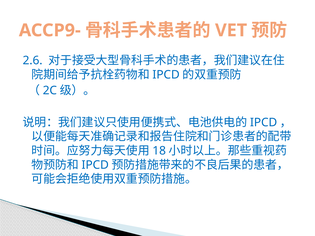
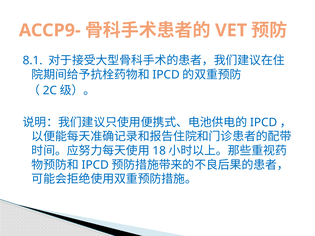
2.6: 2.6 -> 8.1 (33, 61)
